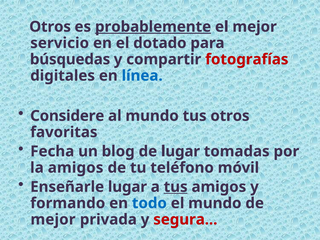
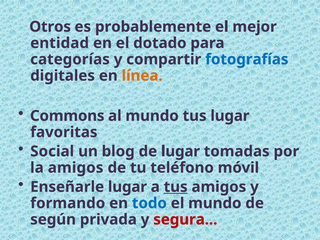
probablemente underline: present -> none (153, 27)
servicio: servicio -> entidad (60, 43)
búsquedas: búsquedas -> categorías (70, 59)
fotografías colour: red -> blue (247, 59)
línea colour: blue -> orange (142, 76)
Considere: Considere -> Commons (67, 116)
tus otros: otros -> lugar (230, 116)
Fecha: Fecha -> Social (52, 151)
mejor: mejor -> según (53, 219)
